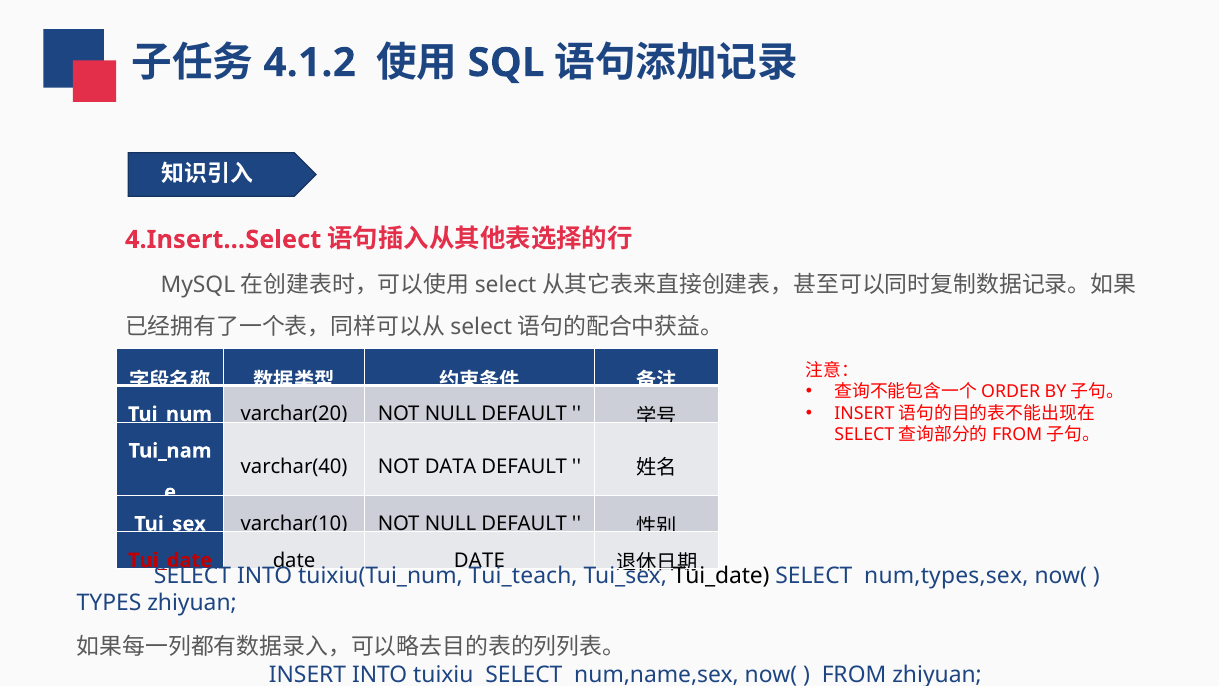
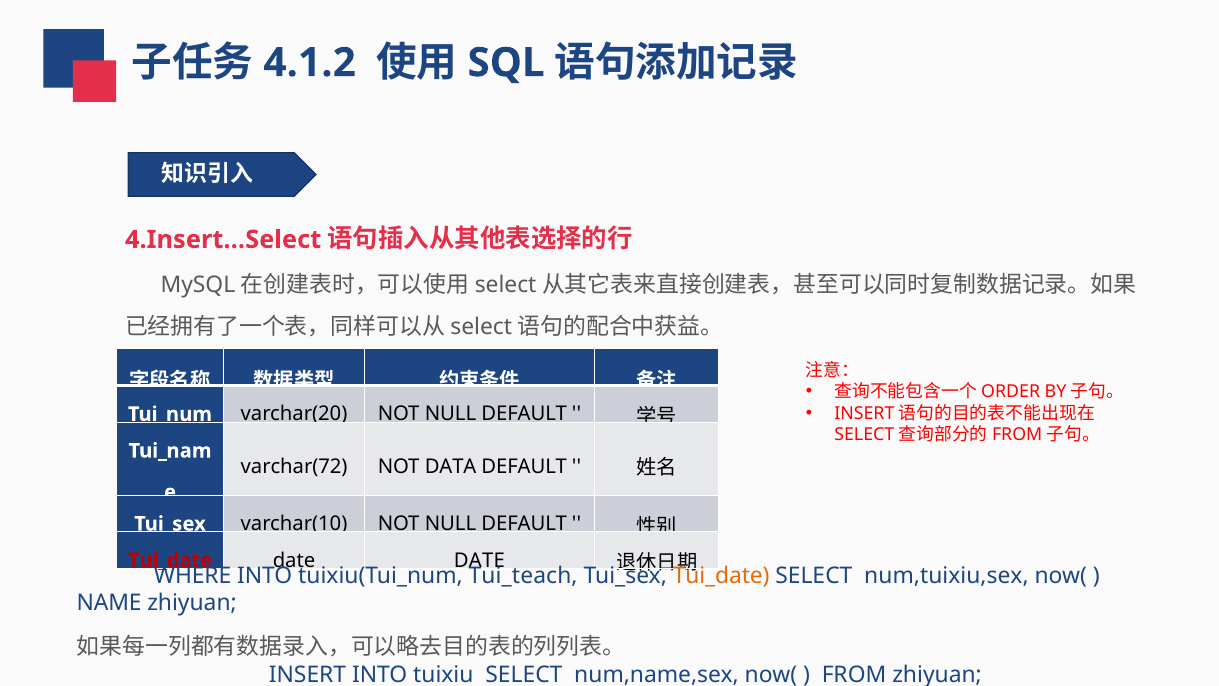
varchar(40: varchar(40 -> varchar(72 (294, 467)
SELECT: SELECT -> WHERE (193, 575)
Tui_date colour: black -> orange (721, 575)
num,types,sex: num,types,sex -> num,tuixiu,sex (946, 575)
TYPES: TYPES -> NAME (109, 603)
